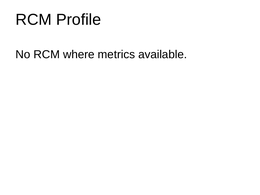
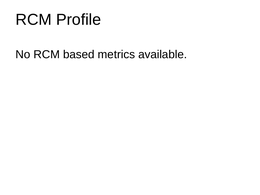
where: where -> based (79, 55)
